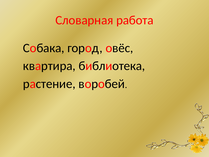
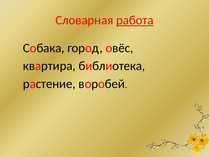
работа underline: none -> present (135, 20)
